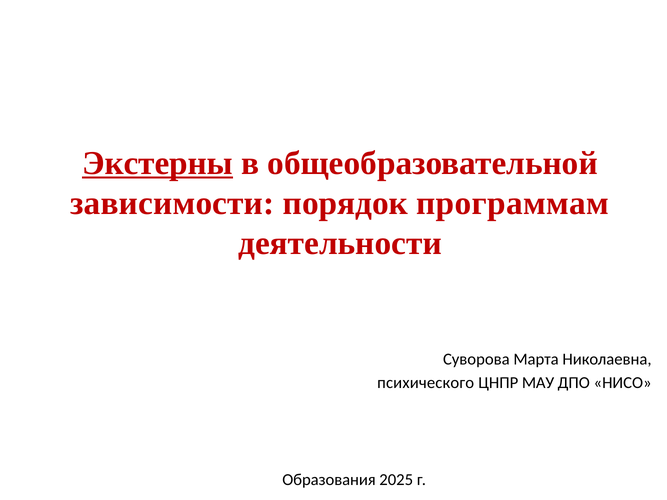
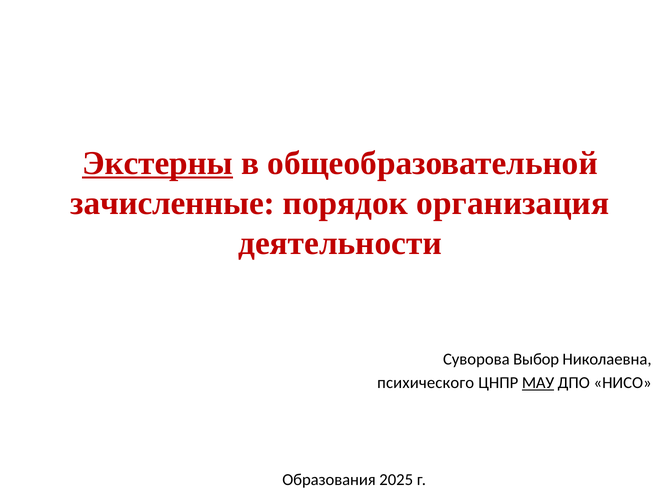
зависимости: зависимости -> зачисленные (173, 203)
программам: программам -> организация (513, 203)
Марта: Марта -> Выбор (536, 359)
МАУ underline: none -> present (538, 383)
